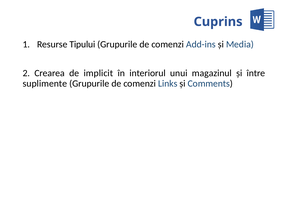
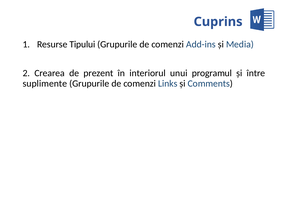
implicit: implicit -> prezent (98, 73)
magazinul: magazinul -> programul (212, 73)
